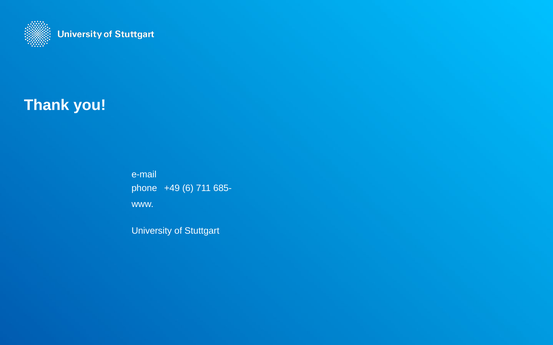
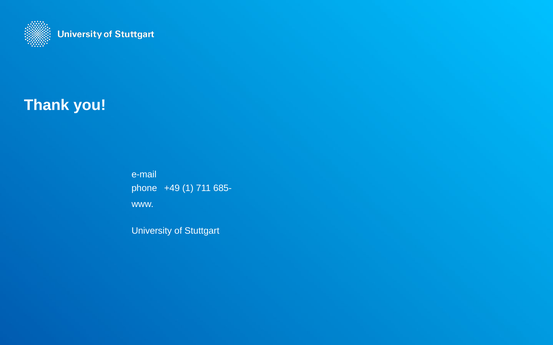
6: 6 -> 1 (188, 189)
